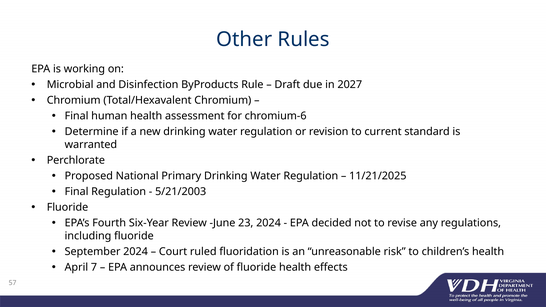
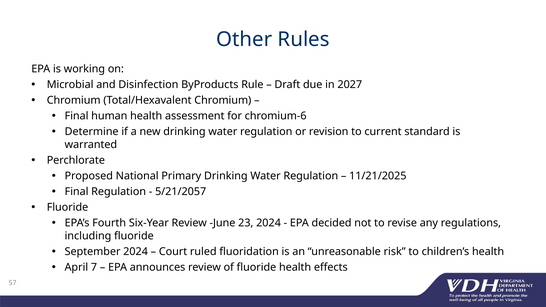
5/21/2003: 5/21/2003 -> 5/21/2057 (181, 192)
